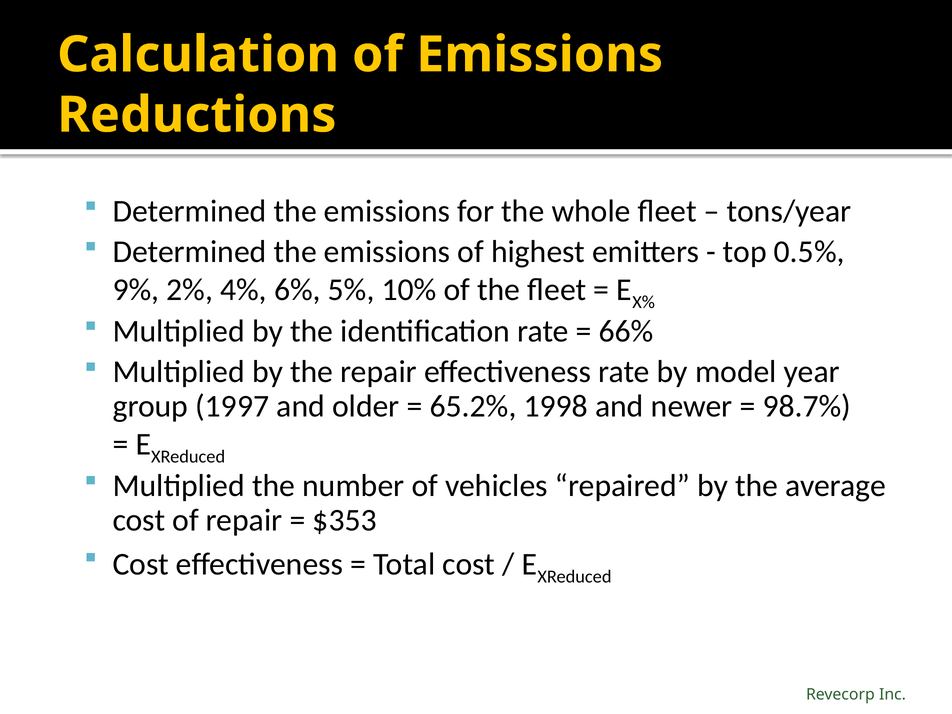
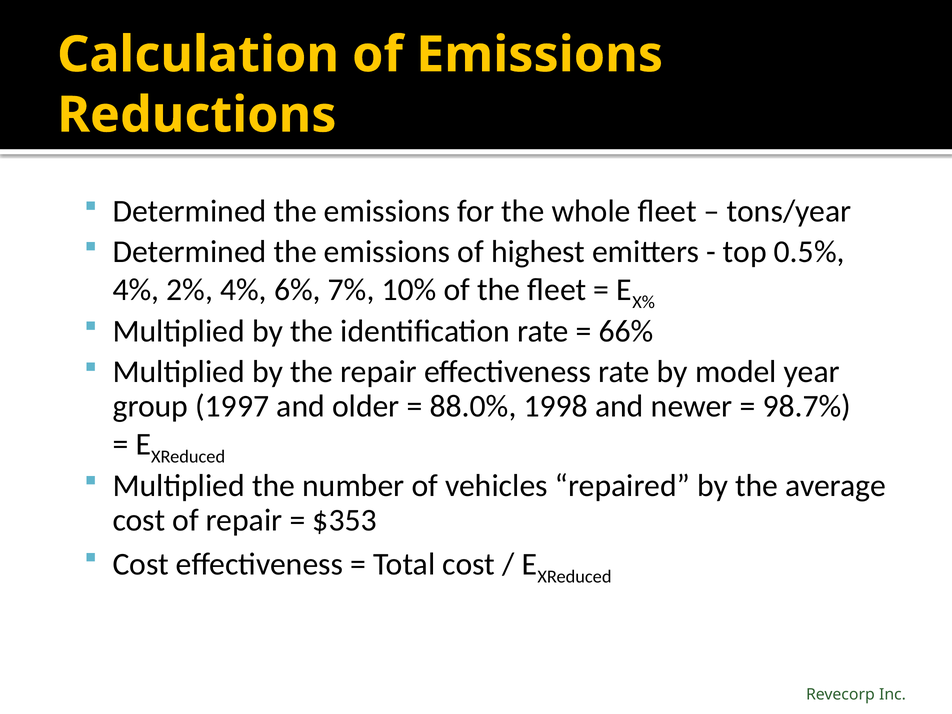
9%: 9% -> 4% (136, 290)
5%: 5% -> 7% (351, 290)
65.2%: 65.2% -> 88.0% (473, 406)
